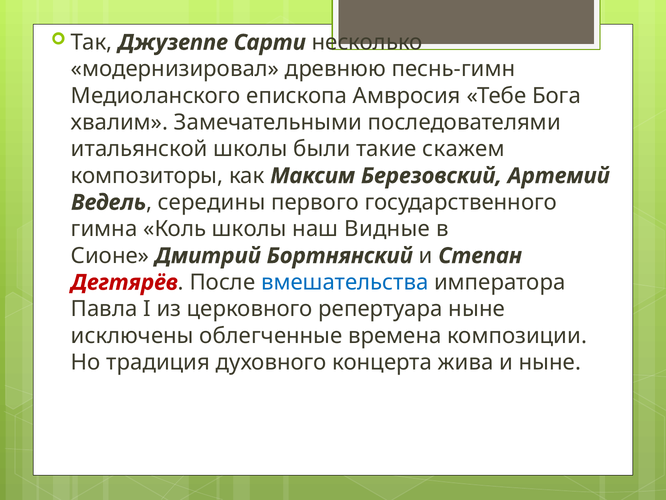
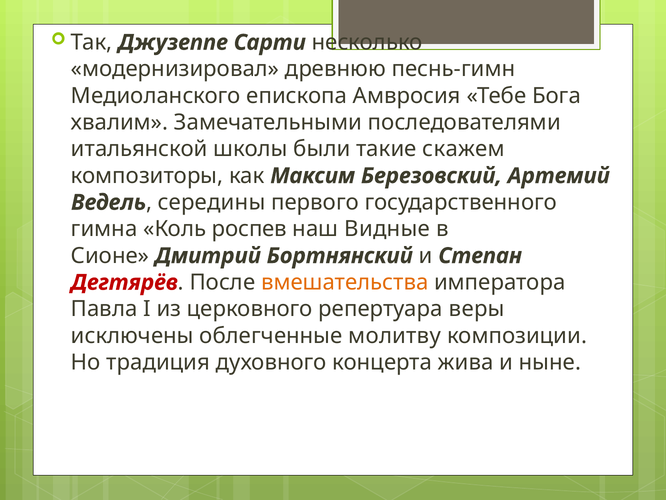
Коль школы: школы -> роспев (249, 229)
вмешательства colour: blue -> orange (345, 282)
репертуара ныне: ныне -> веры (477, 309)
времена: времена -> молитву (395, 335)
